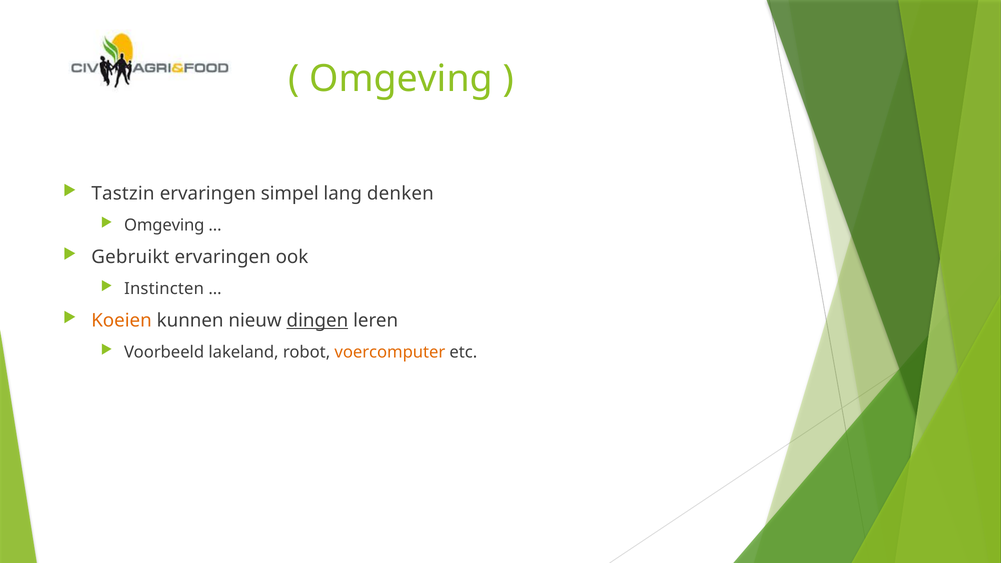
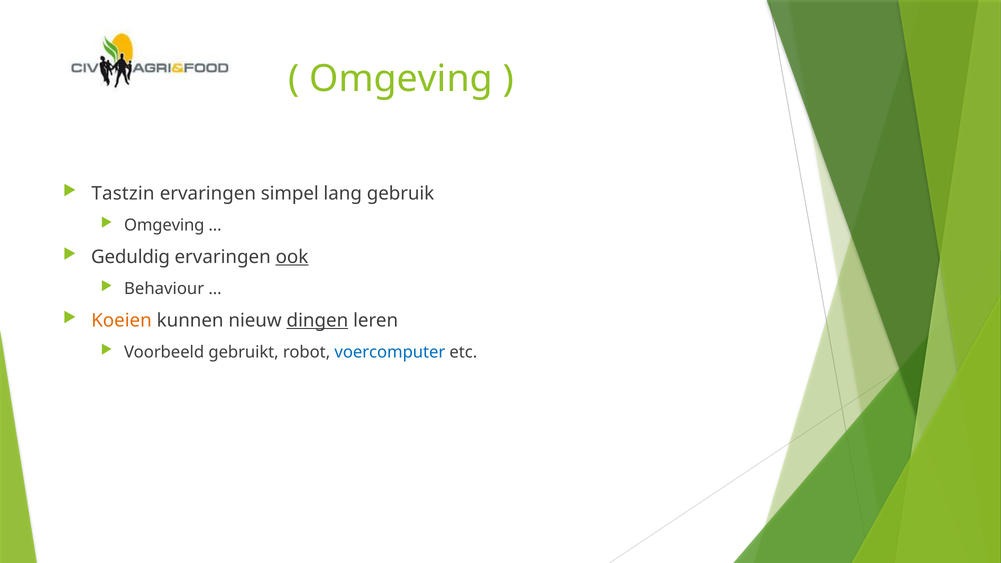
denken: denken -> gebruik (401, 194)
Gebruikt: Gebruikt -> Geduldig (131, 257)
ook underline: none -> present (292, 257)
Instincten: Instincten -> Behaviour (164, 289)
lakeland: lakeland -> gebruikt (244, 352)
voercomputer colour: orange -> blue (390, 352)
